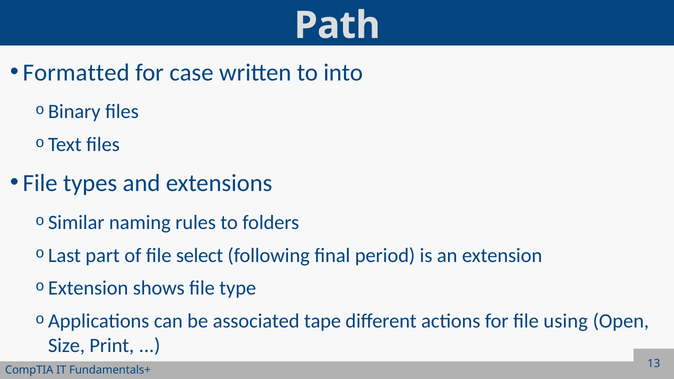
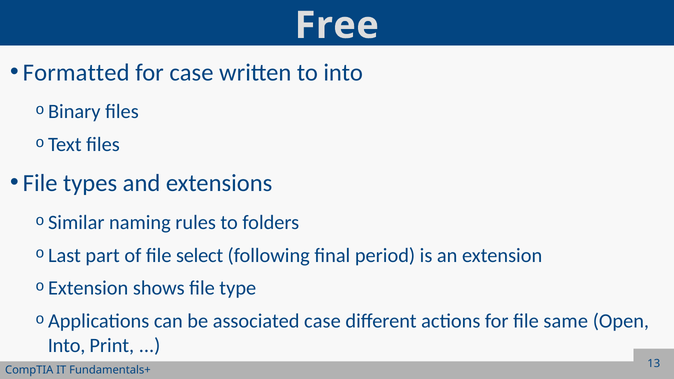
Path: Path -> Free (337, 25)
associated tape: tape -> case (322, 321)
using: using -> same (566, 321)
Size: Size -> Into (67, 346)
